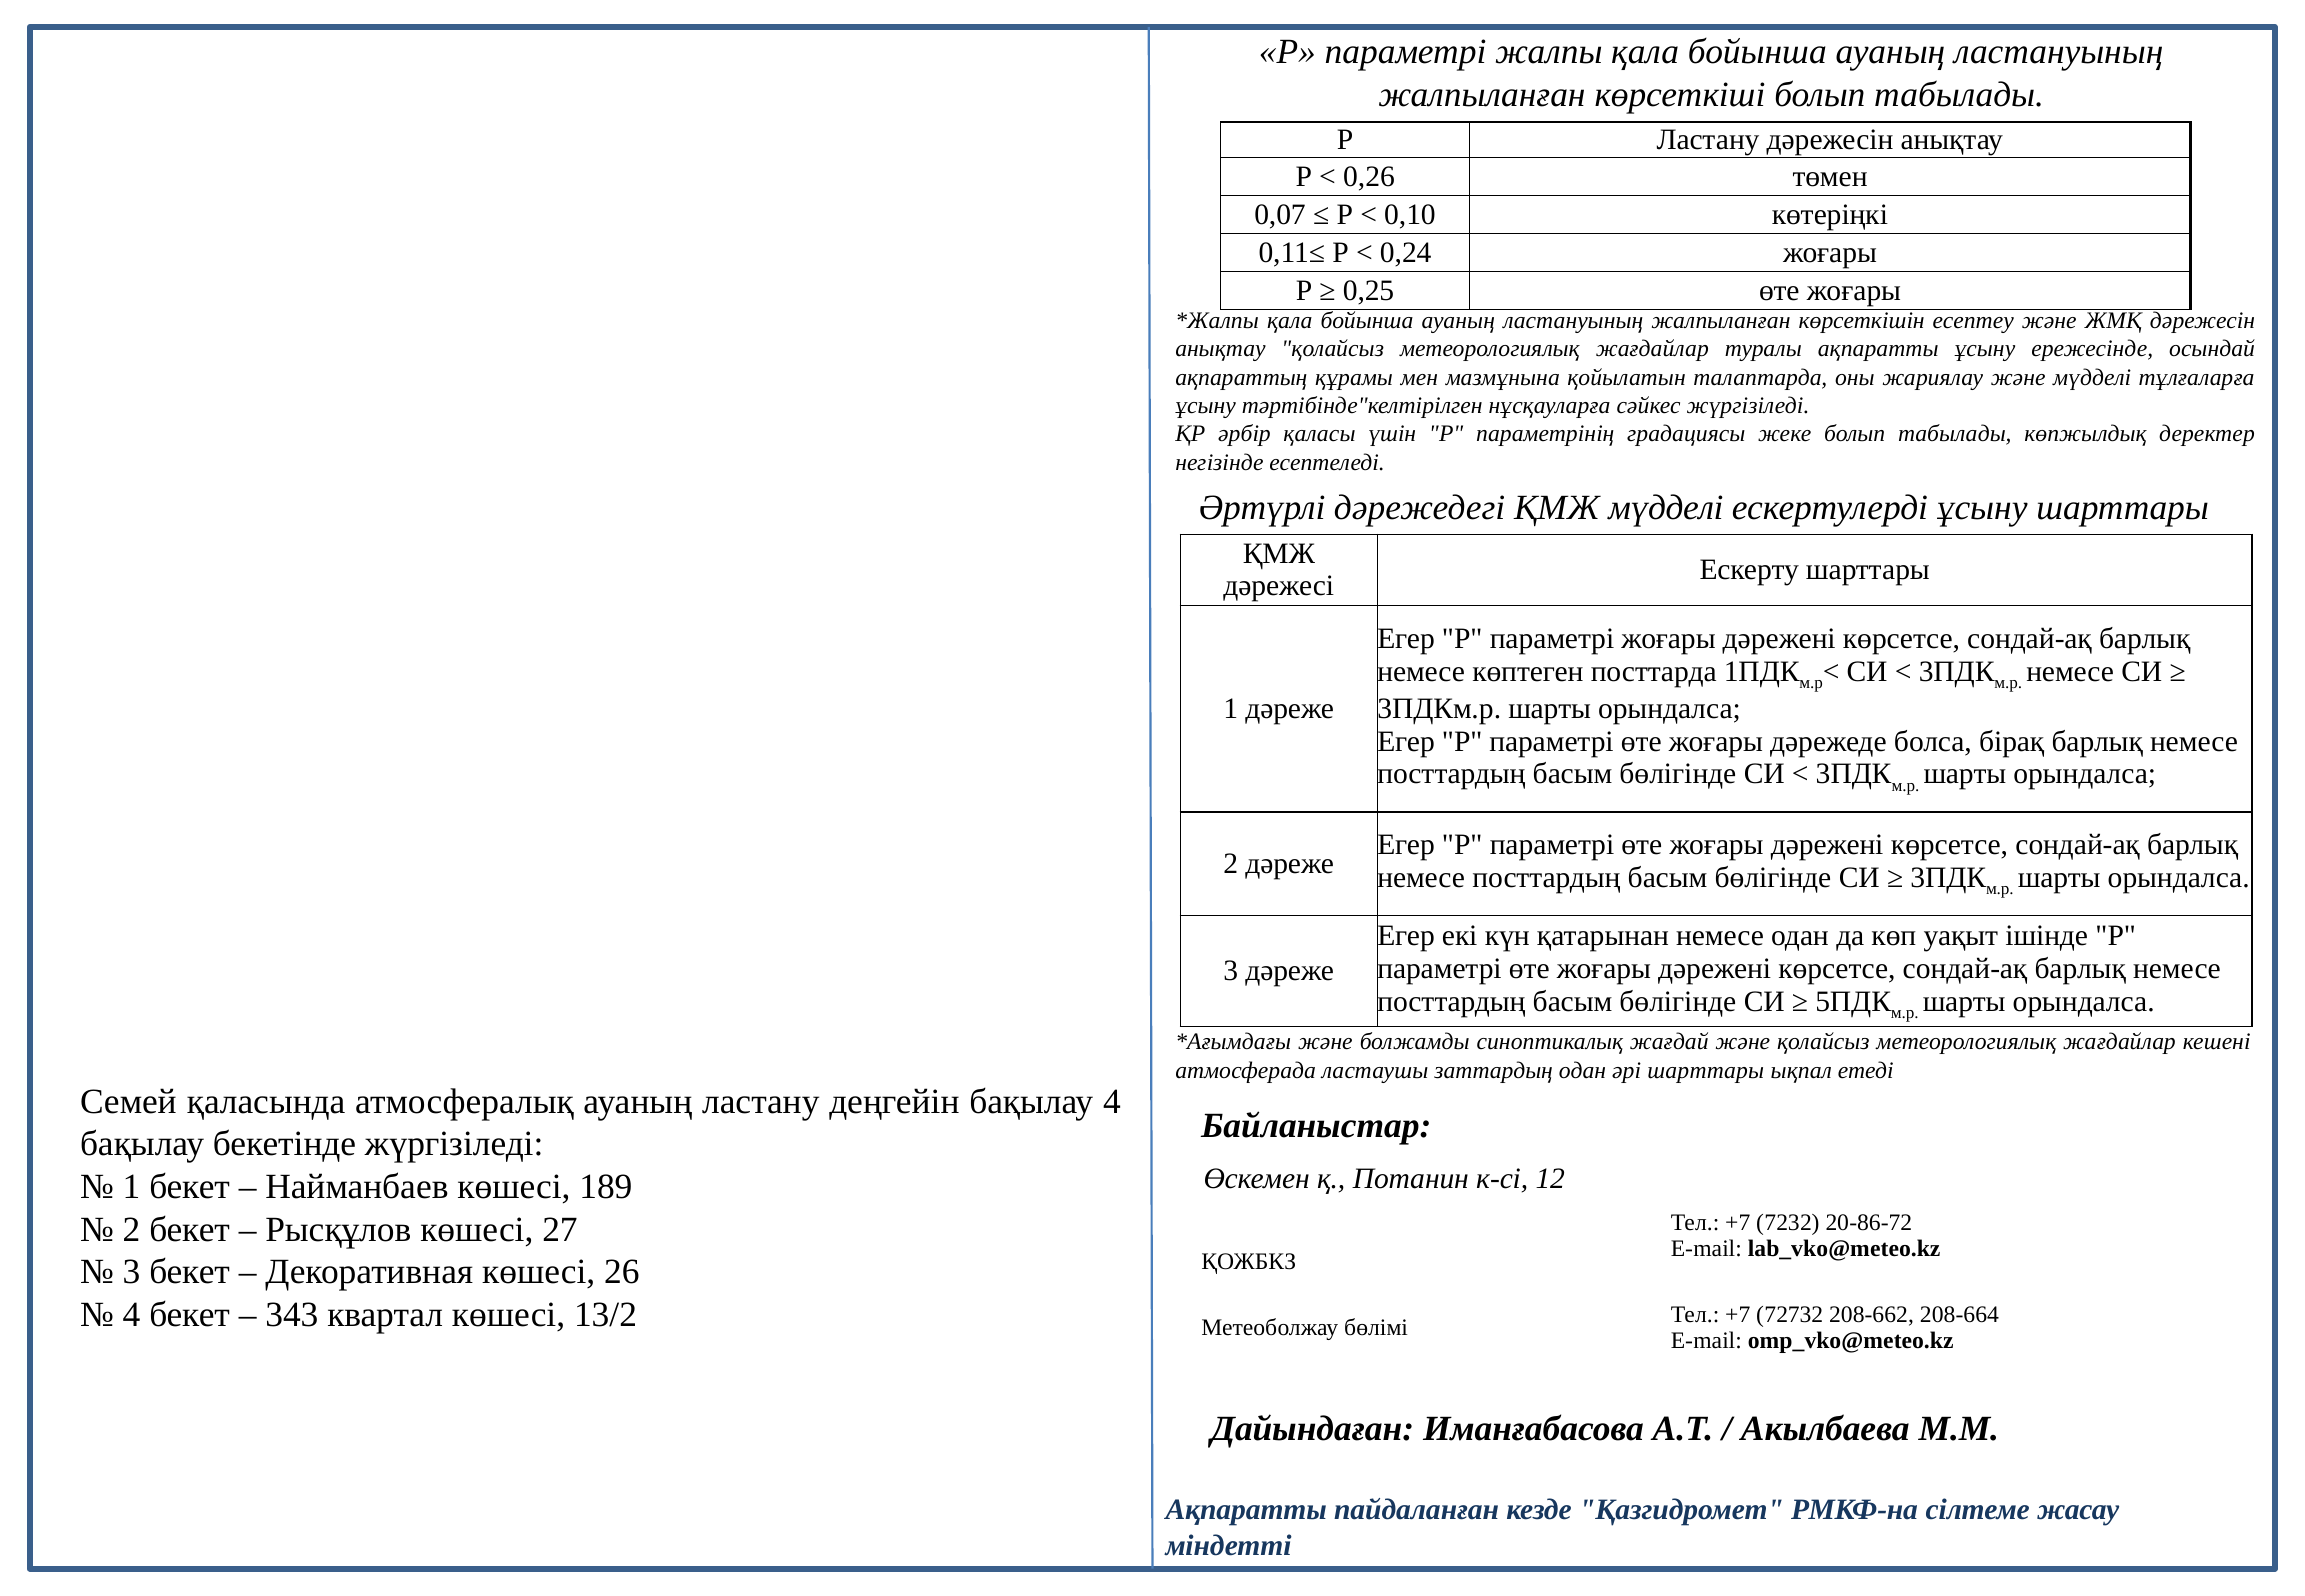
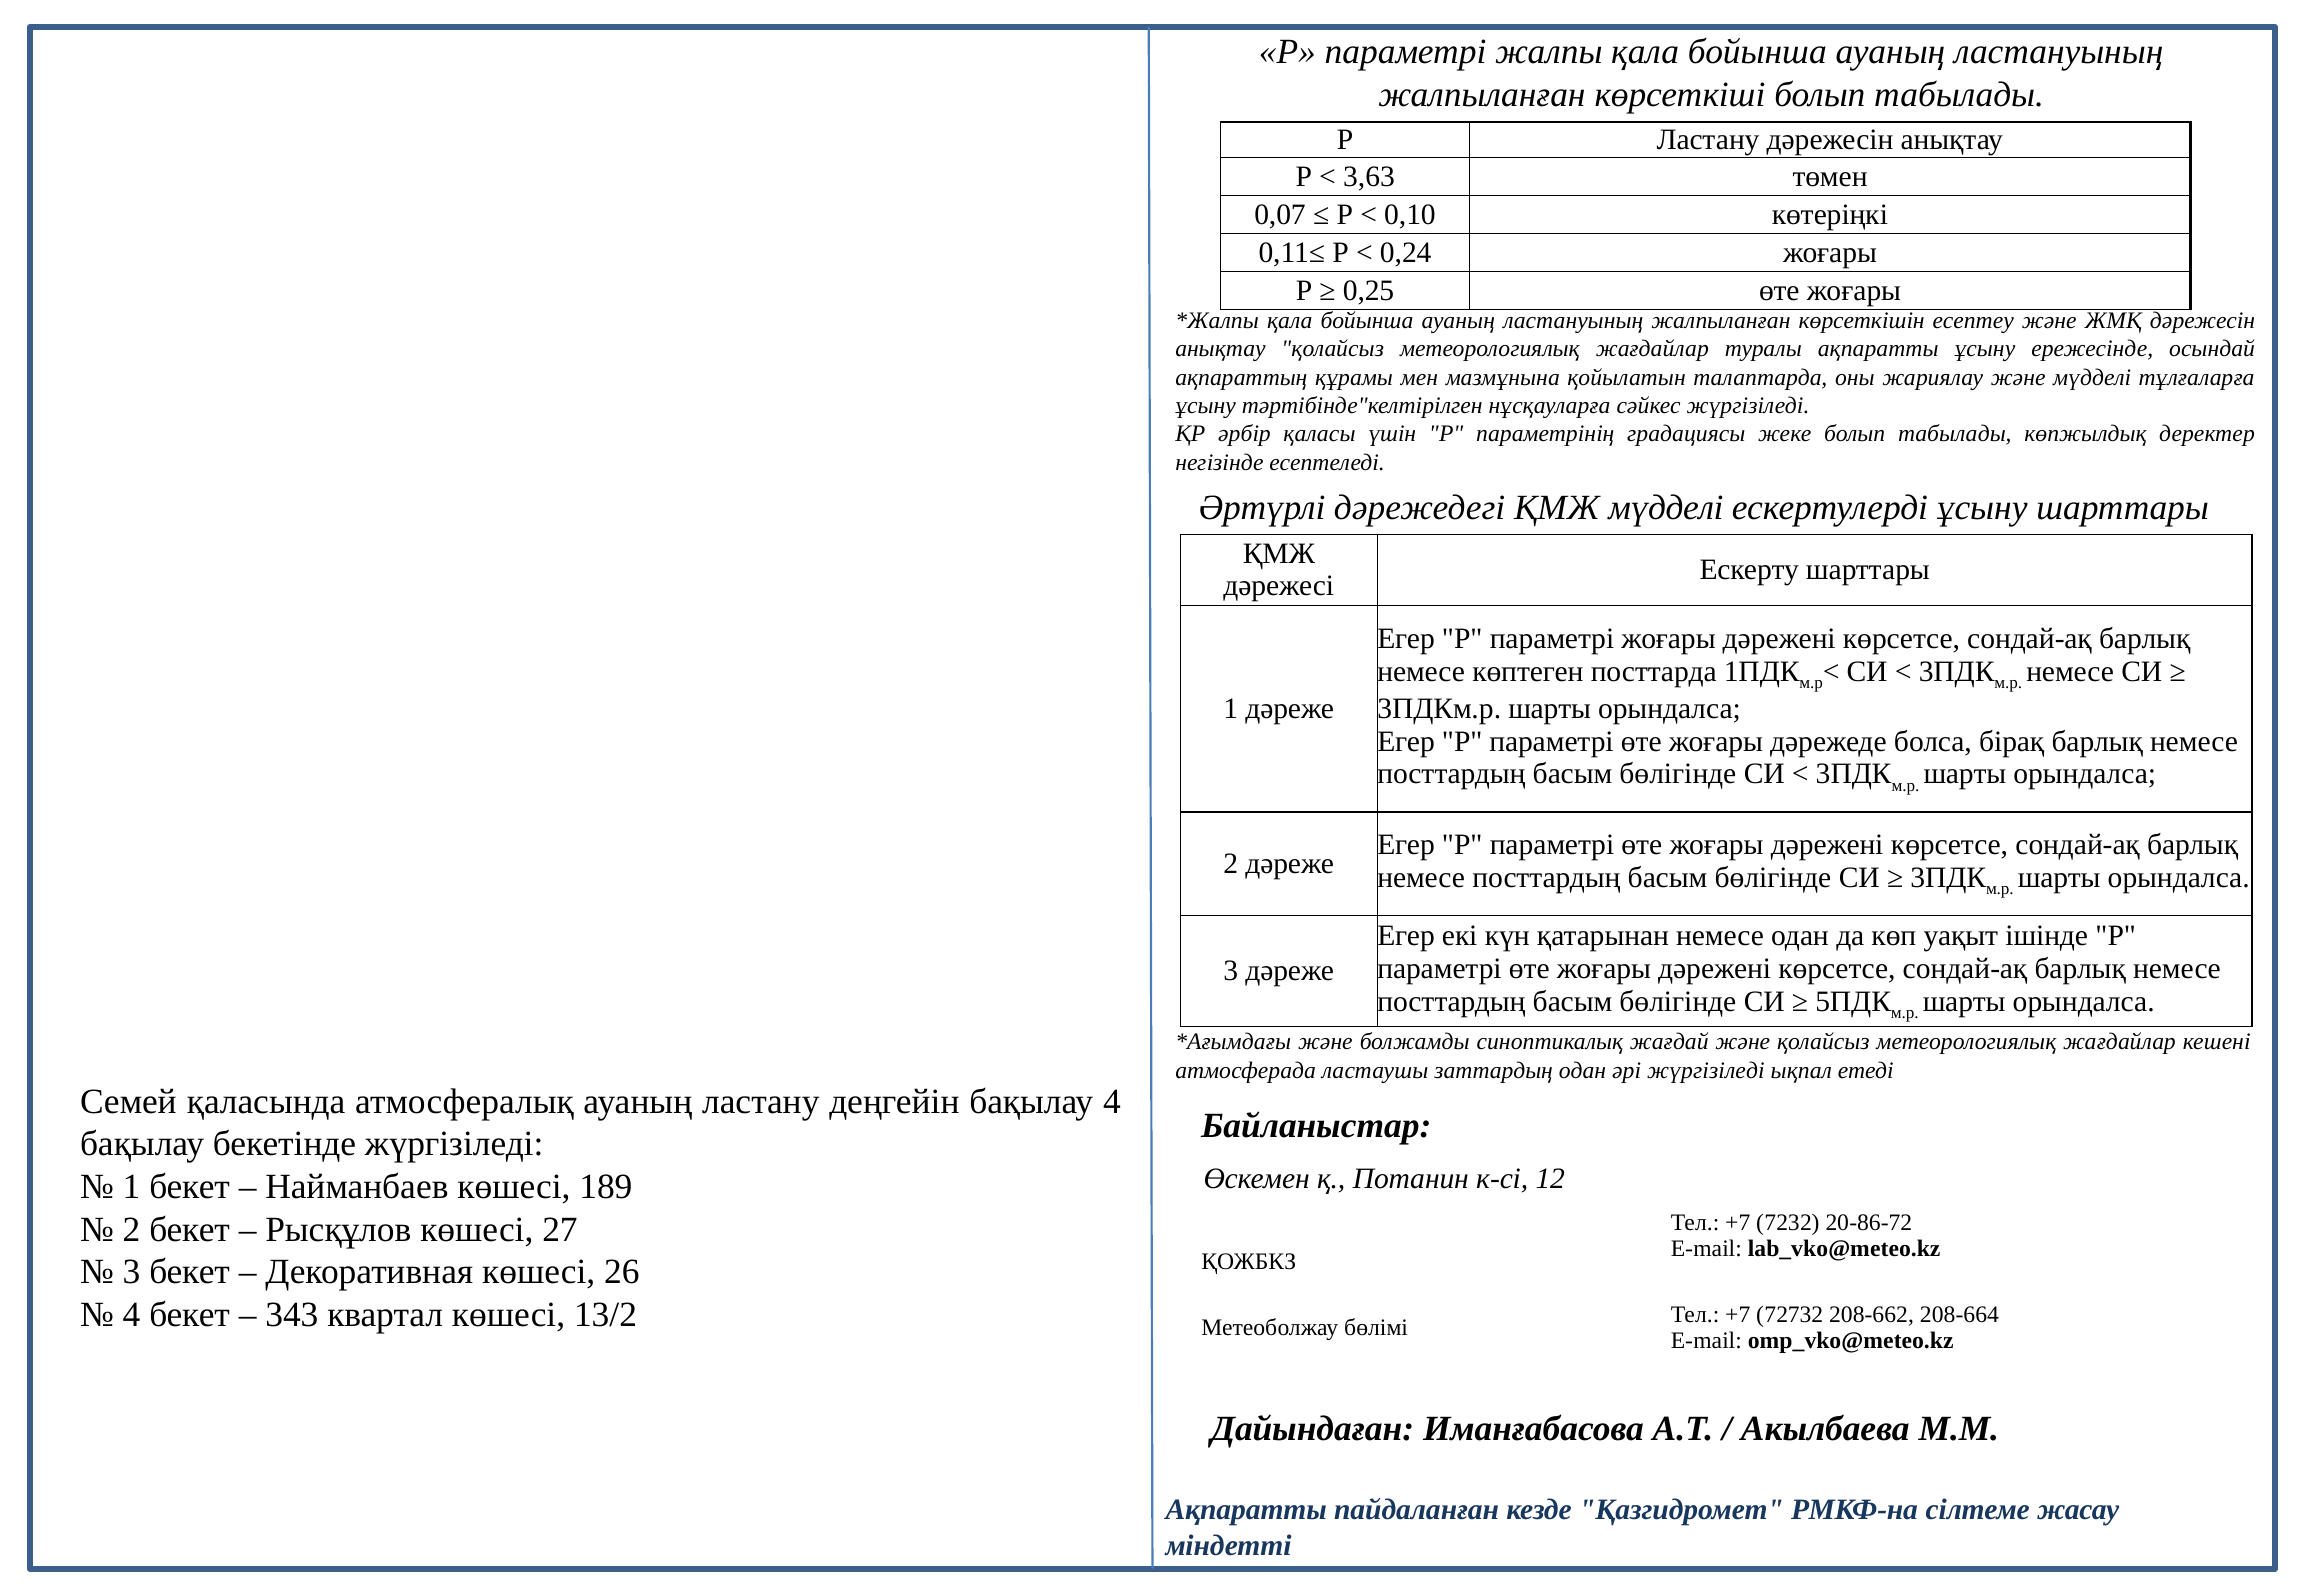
0,26: 0,26 -> 3,63 (1369, 176)
әрі шарттары: шарттары -> жүргізіледі (1706, 1070)
